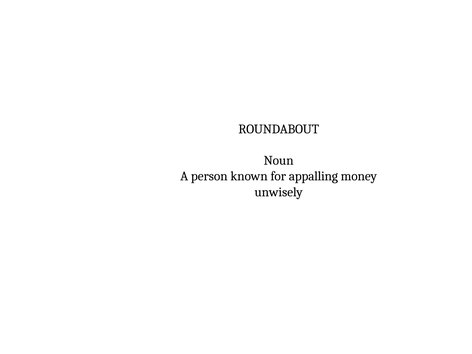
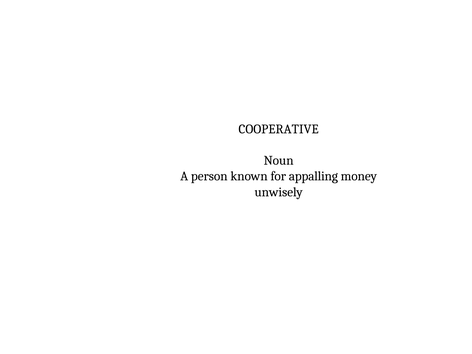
ROUNDABOUT: ROUNDABOUT -> COOPERATIVE (279, 129)
